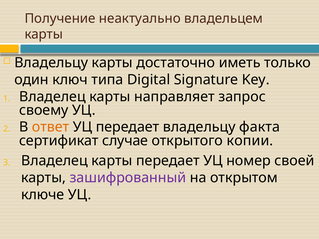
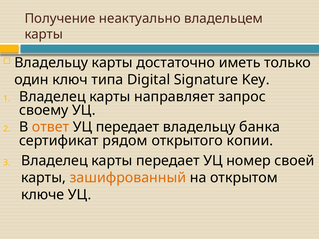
факта: факта -> банка (260, 127)
случае: случае -> рядом (125, 141)
зашифрованный colour: purple -> orange (128, 178)
